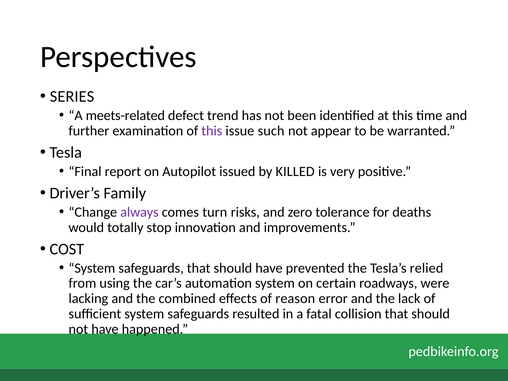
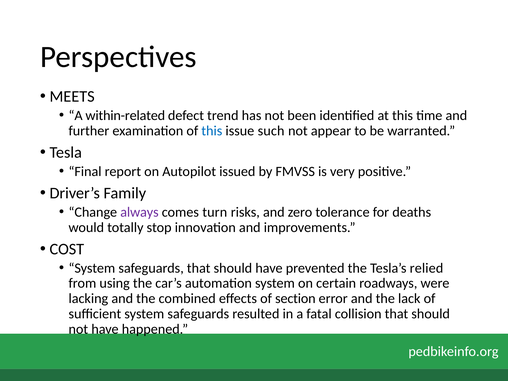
SERIES: SERIES -> MEETS (72, 96)
meets-related: meets-related -> within-related (125, 115)
this colour: purple -> blue (212, 131)
KILLED: KILLED -> FMVSS (295, 171)
reason: reason -> section (295, 299)
